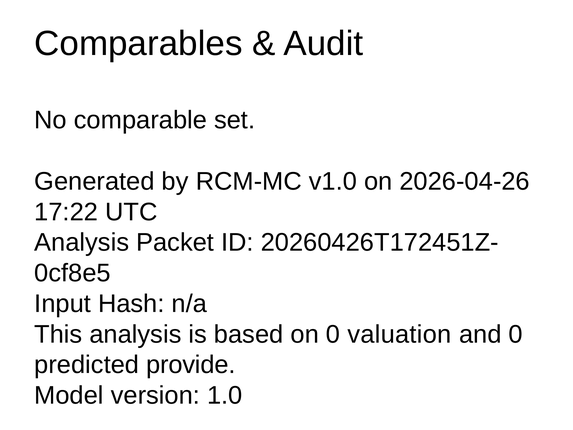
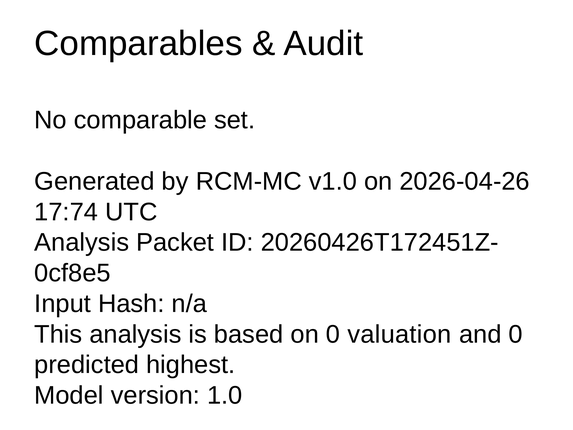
17:22: 17:22 -> 17:74 (66, 212)
provide: provide -> highest (191, 365)
